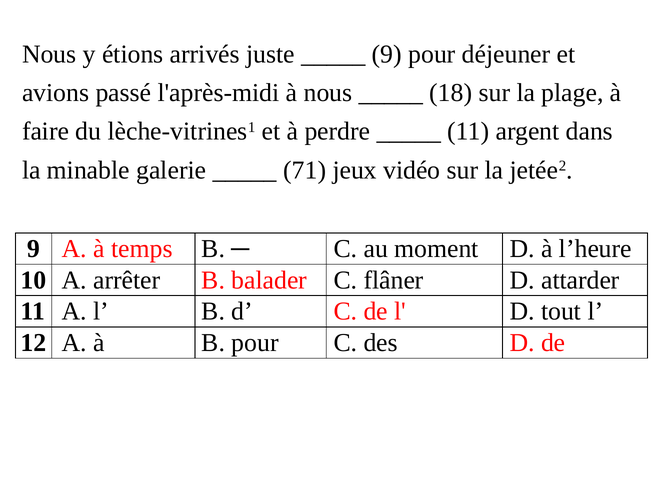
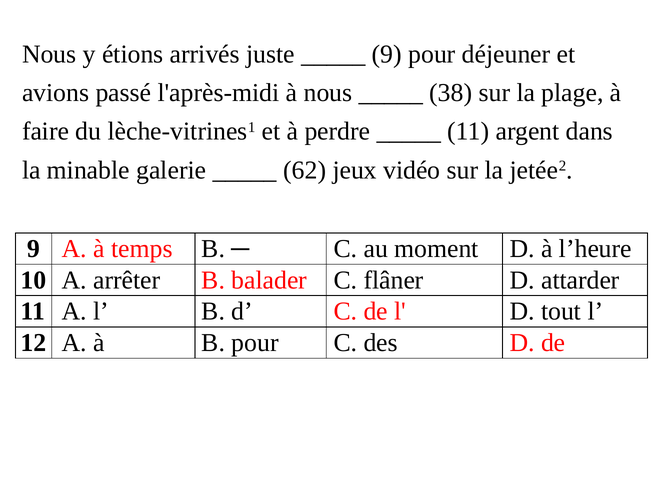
18: 18 -> 38 (451, 93)
71: 71 -> 62 (305, 170)
